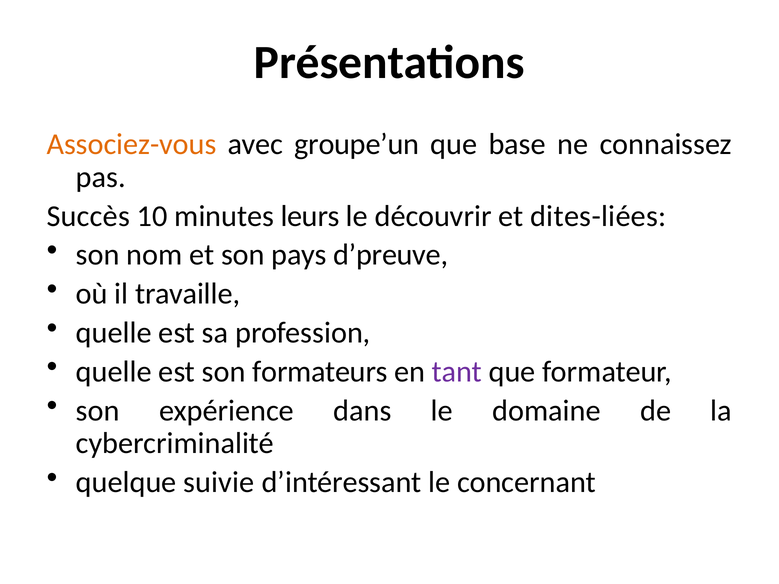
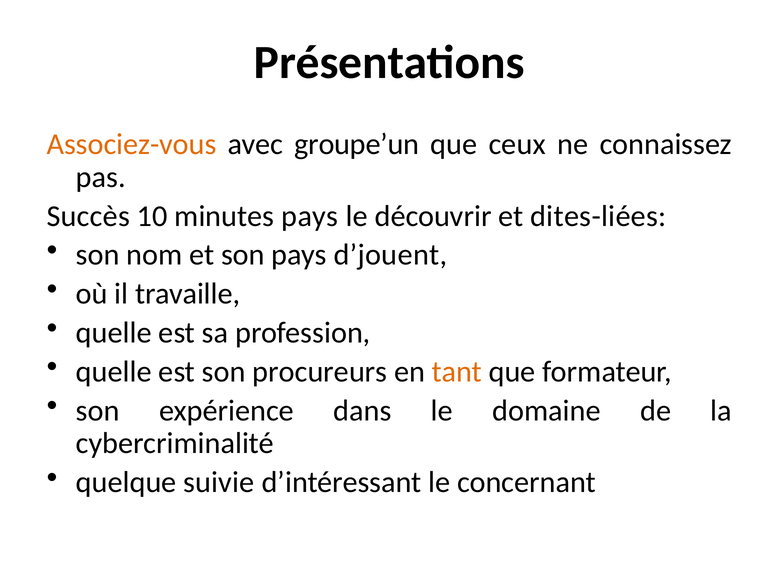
base: base -> ceux (517, 144)
minutes leurs: leurs -> pays (310, 216)
d’preuve: d’preuve -> d’jouent (390, 255)
formateurs: formateurs -> procureurs (320, 372)
tant colour: purple -> orange (457, 372)
